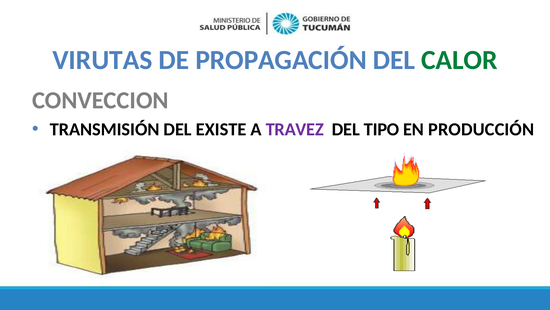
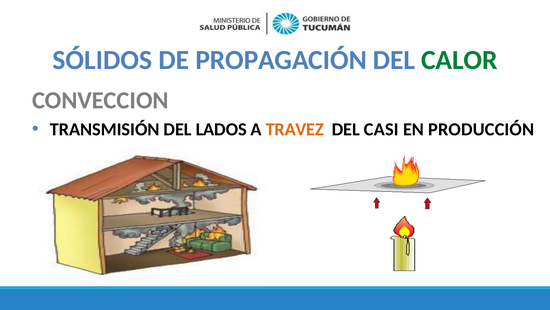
VIRUTAS: VIRUTAS -> SÓLIDOS (102, 60)
EXISTE: EXISTE -> LADOS (221, 129)
TRAVEZ colour: purple -> orange (295, 129)
TIPO: TIPO -> CASI (381, 129)
